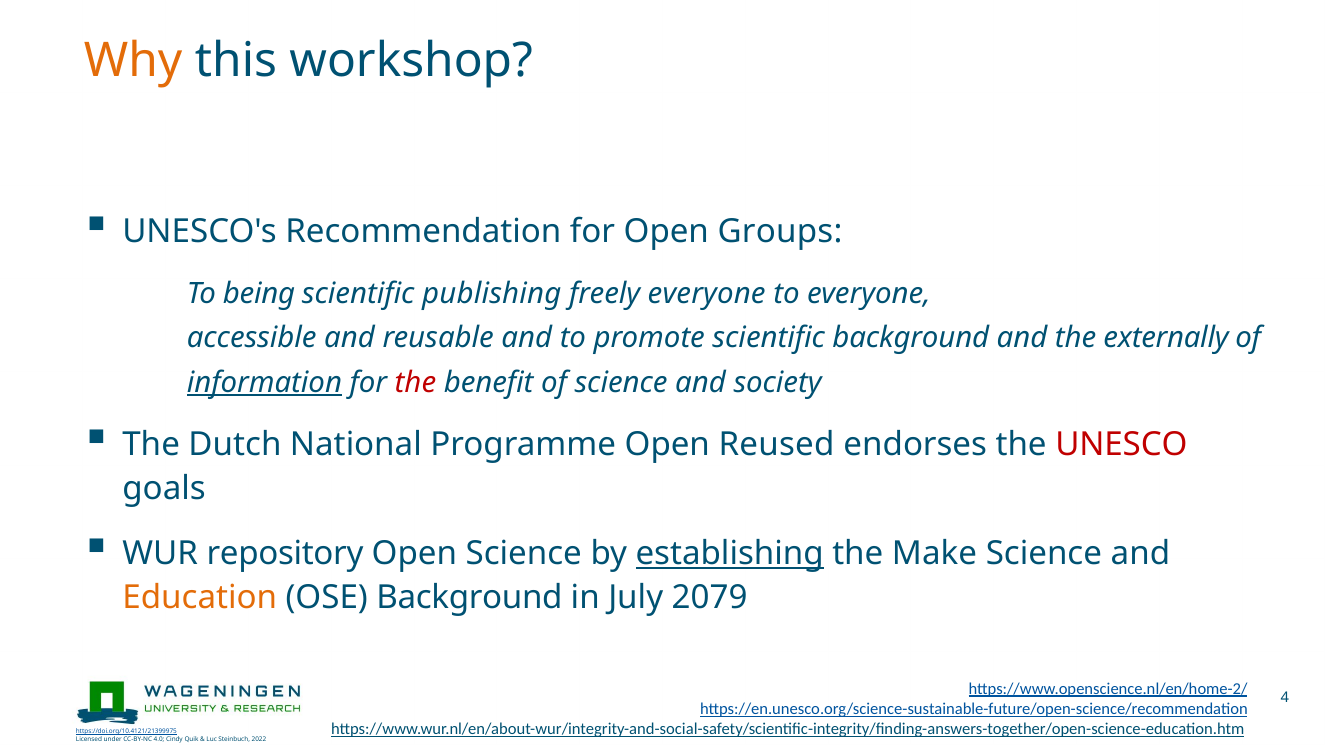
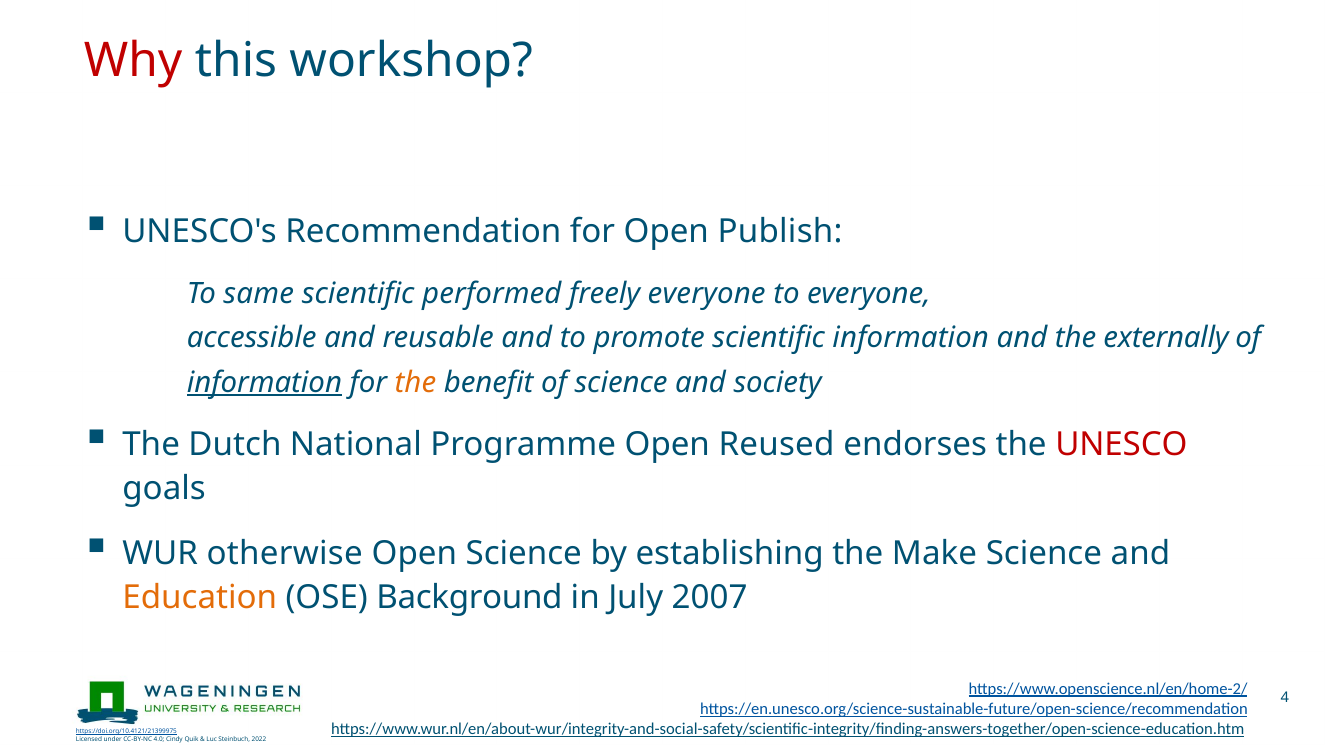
Why colour: orange -> red (133, 61)
Groups: Groups -> Publish (780, 231)
being: being -> same (259, 294)
publishing: publishing -> performed (492, 294)
scientific background: background -> information (911, 338)
the colour: red -> orange (415, 383)
repository: repository -> otherwise (285, 554)
establishing underline: present -> none (730, 554)
2079: 2079 -> 2007 (710, 598)
